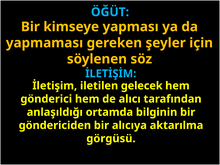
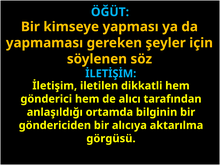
gelecek: gelecek -> dikkatli (142, 86)
